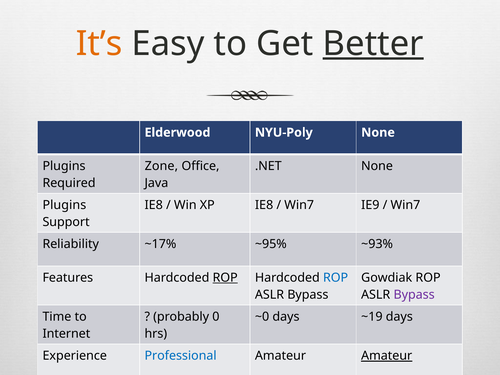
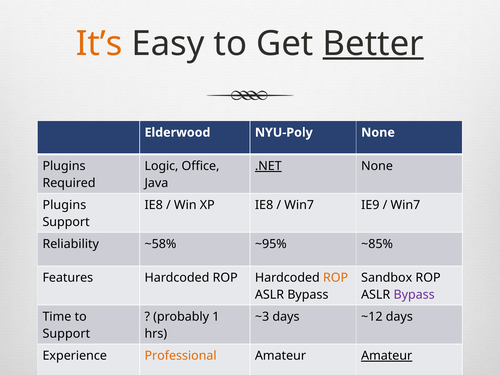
Zone: Zone -> Logic (161, 166)
.NET underline: none -> present (268, 166)
~17%: ~17% -> ~58% (160, 244)
~93%: ~93% -> ~85% (377, 244)
ROP underline: present -> none (225, 278)
ROP colour: blue -> orange (336, 278)
Gowdiak: Gowdiak -> Sandbox (387, 278)
0: 0 -> 1 (216, 317)
~0: ~0 -> ~3 (262, 317)
~19: ~19 -> ~12 (372, 317)
Internet: Internet -> Support (66, 334)
Professional colour: blue -> orange (181, 356)
